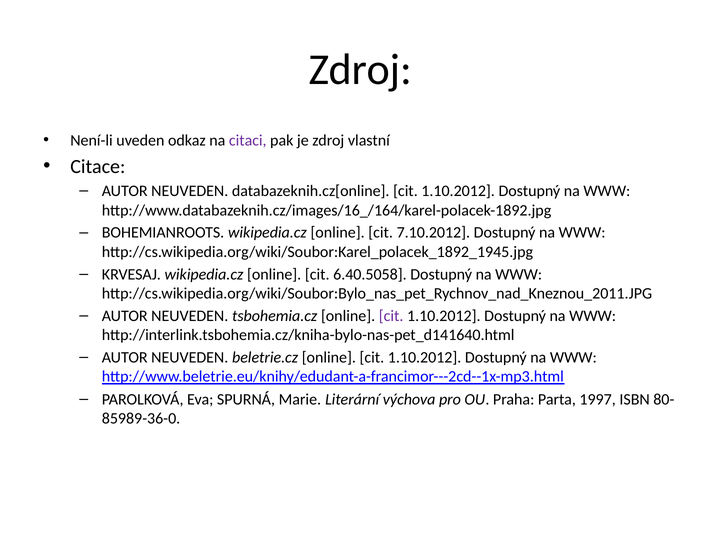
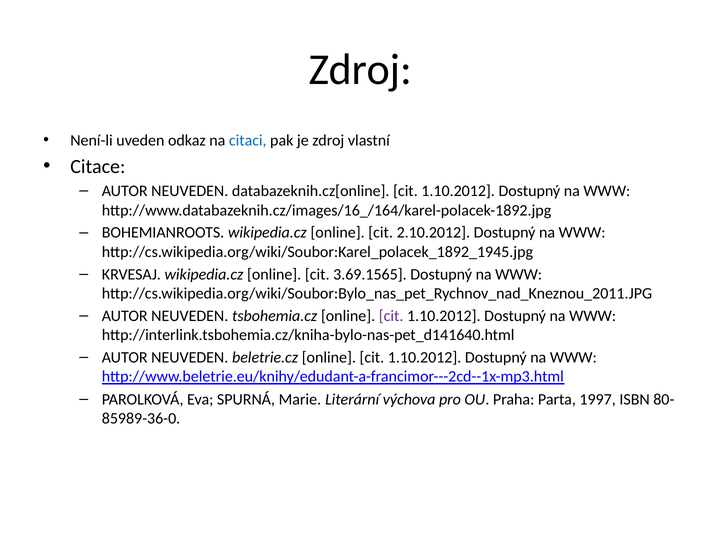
citaci colour: purple -> blue (248, 140)
7.10.2012: 7.10.2012 -> 2.10.2012 (433, 233)
6.40.5058: 6.40.5058 -> 3.69.1565 (370, 274)
